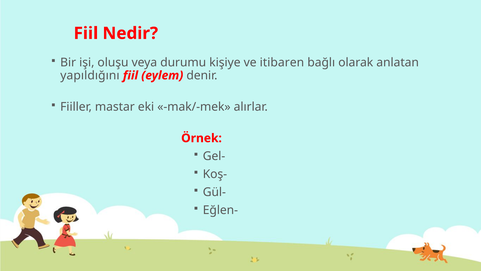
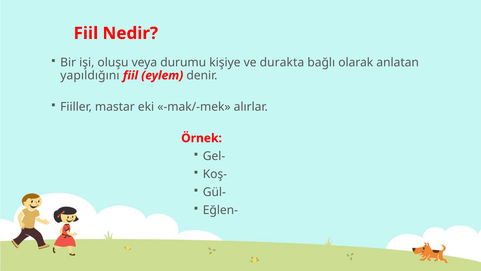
itibaren: itibaren -> durakta (282, 62)
